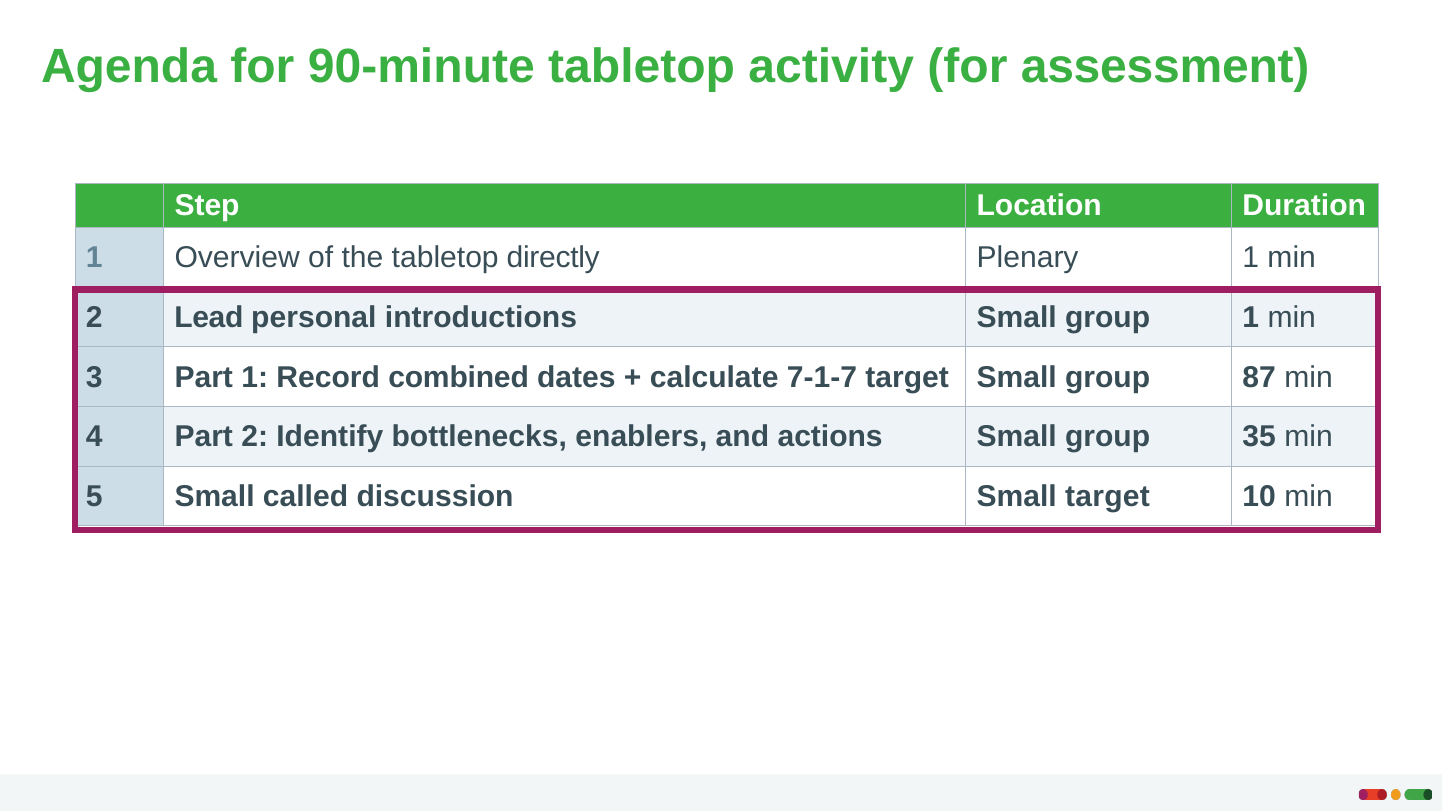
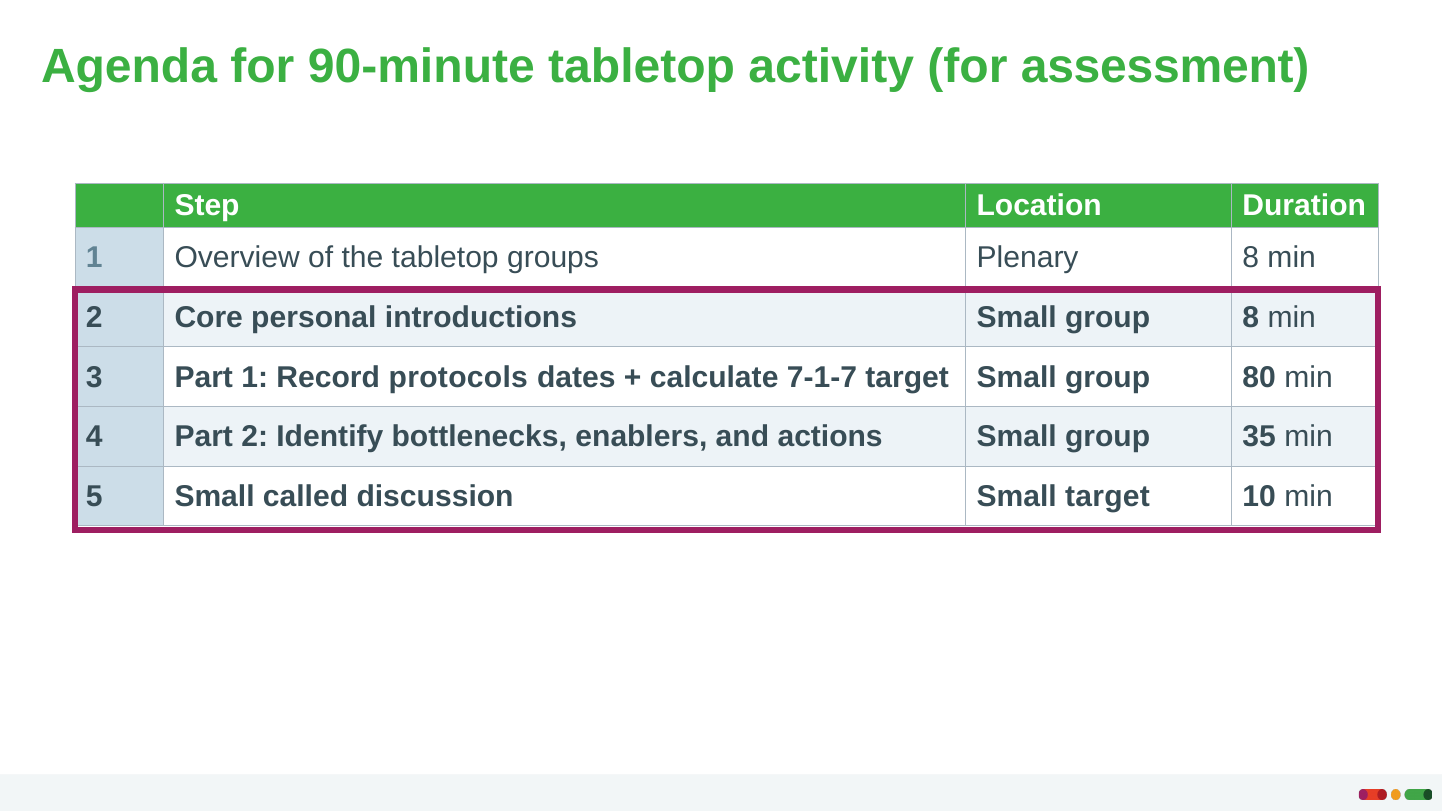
directly: directly -> groups (553, 258)
Plenary 1: 1 -> 8 (1251, 258)
Lead: Lead -> Core (209, 318)
group 1: 1 -> 8 (1251, 318)
combined: combined -> protocols (458, 377)
87: 87 -> 80 (1259, 377)
